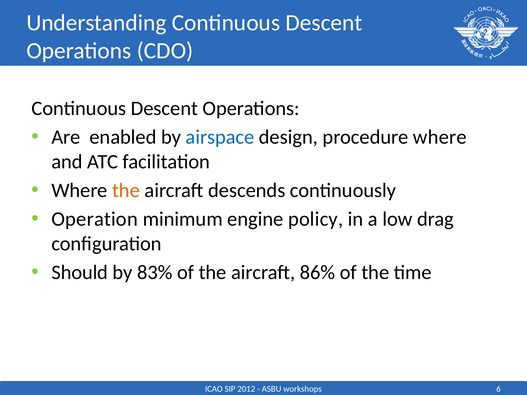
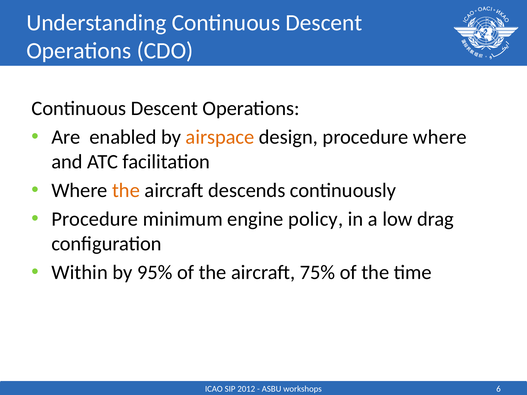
airspace colour: blue -> orange (220, 137)
Operation: Operation -> Procedure (95, 219)
Should: Should -> Within (80, 273)
83%: 83% -> 95% (155, 273)
86%: 86% -> 75% (317, 273)
